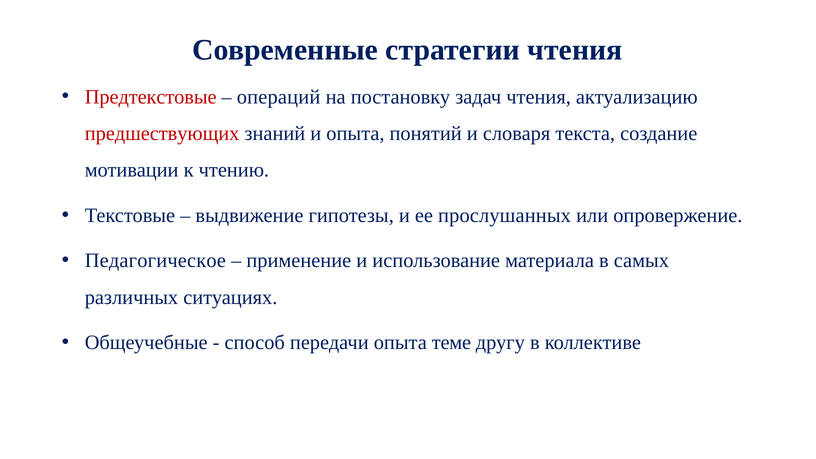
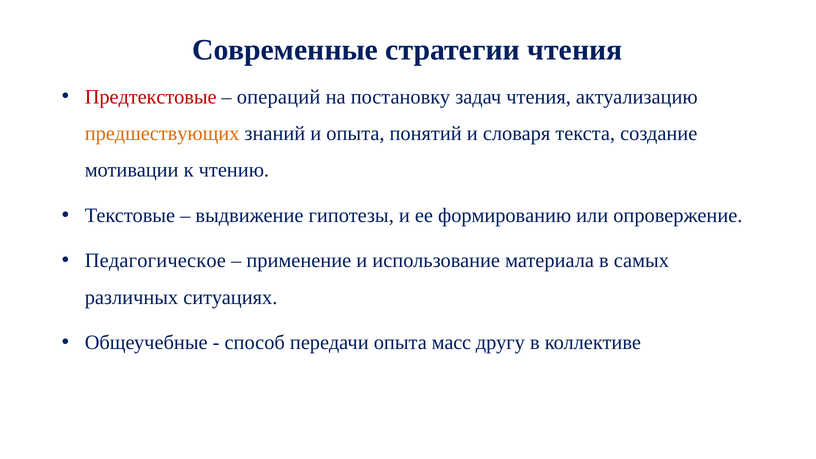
предшествующих colour: red -> orange (162, 134)
прослушанных: прослушанных -> формированию (505, 215)
теме: теме -> масс (451, 343)
